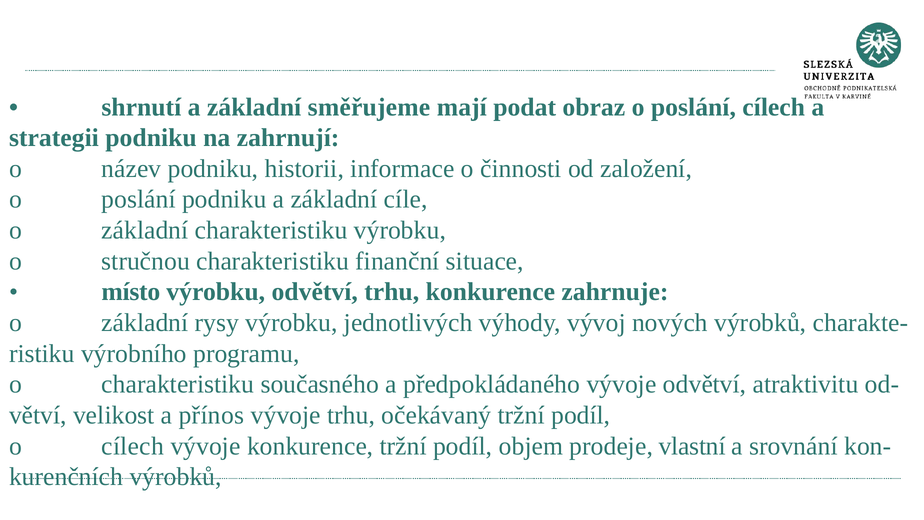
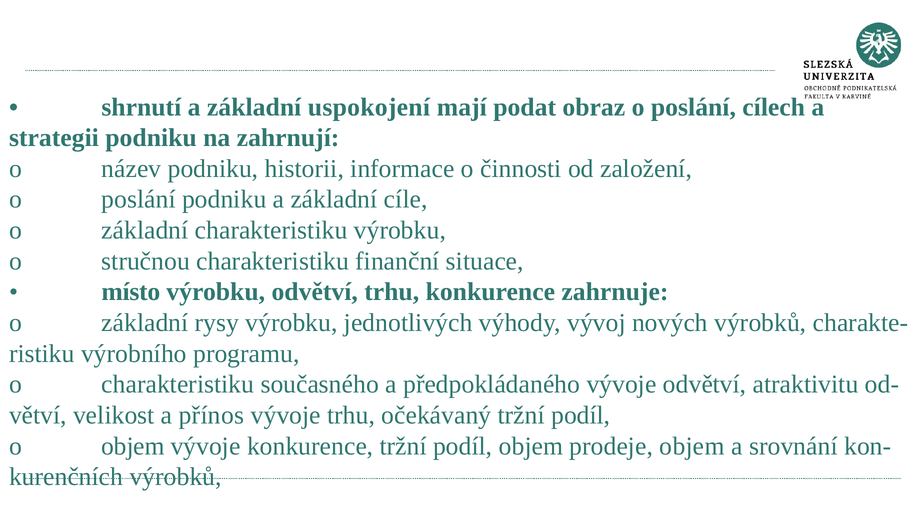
směřujeme: směřujeme -> uspokojení (369, 107)
o cílech: cílech -> objem (133, 446)
prodeje vlastní: vlastní -> objem (692, 446)
